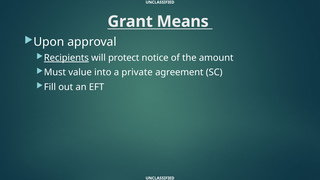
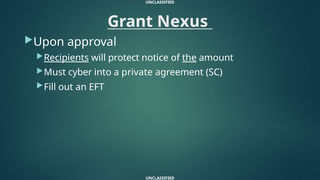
Means: Means -> Nexus (183, 21)
the underline: none -> present (189, 58)
value: value -> cyber (80, 72)
